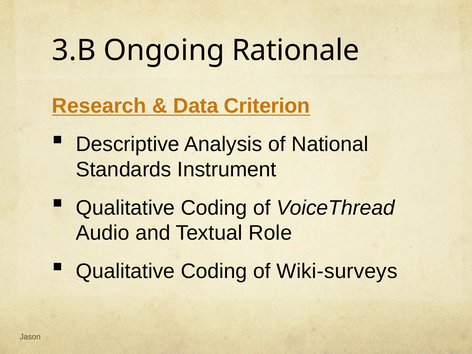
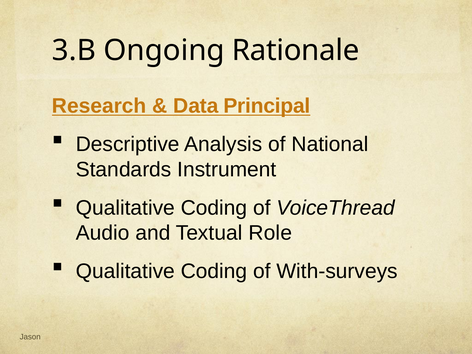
Criterion: Criterion -> Principal (267, 106)
Wiki-surveys: Wiki-surveys -> With-surveys (337, 271)
